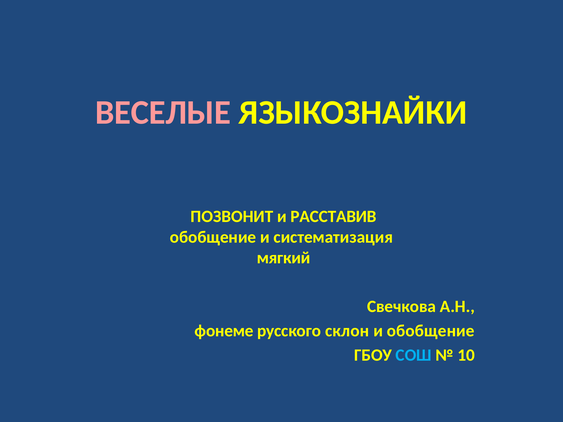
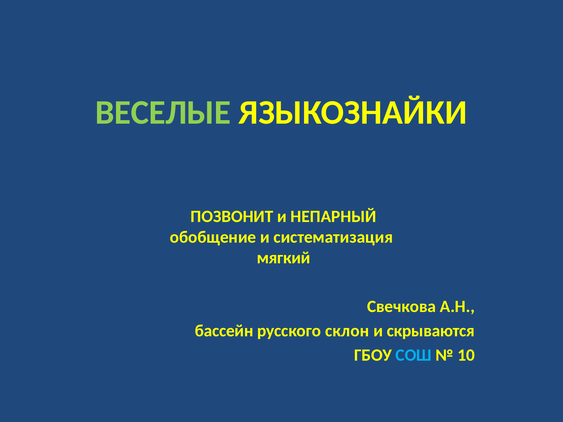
ВЕСЕЛЫЕ colour: pink -> light green (163, 112)
РАССТАВИВ: РАССТАВИВ -> НЕПАРНЫЙ (333, 217)
фонеме: фонеме -> бассейн (224, 331)
и обобщение: обобщение -> скрываются (431, 331)
